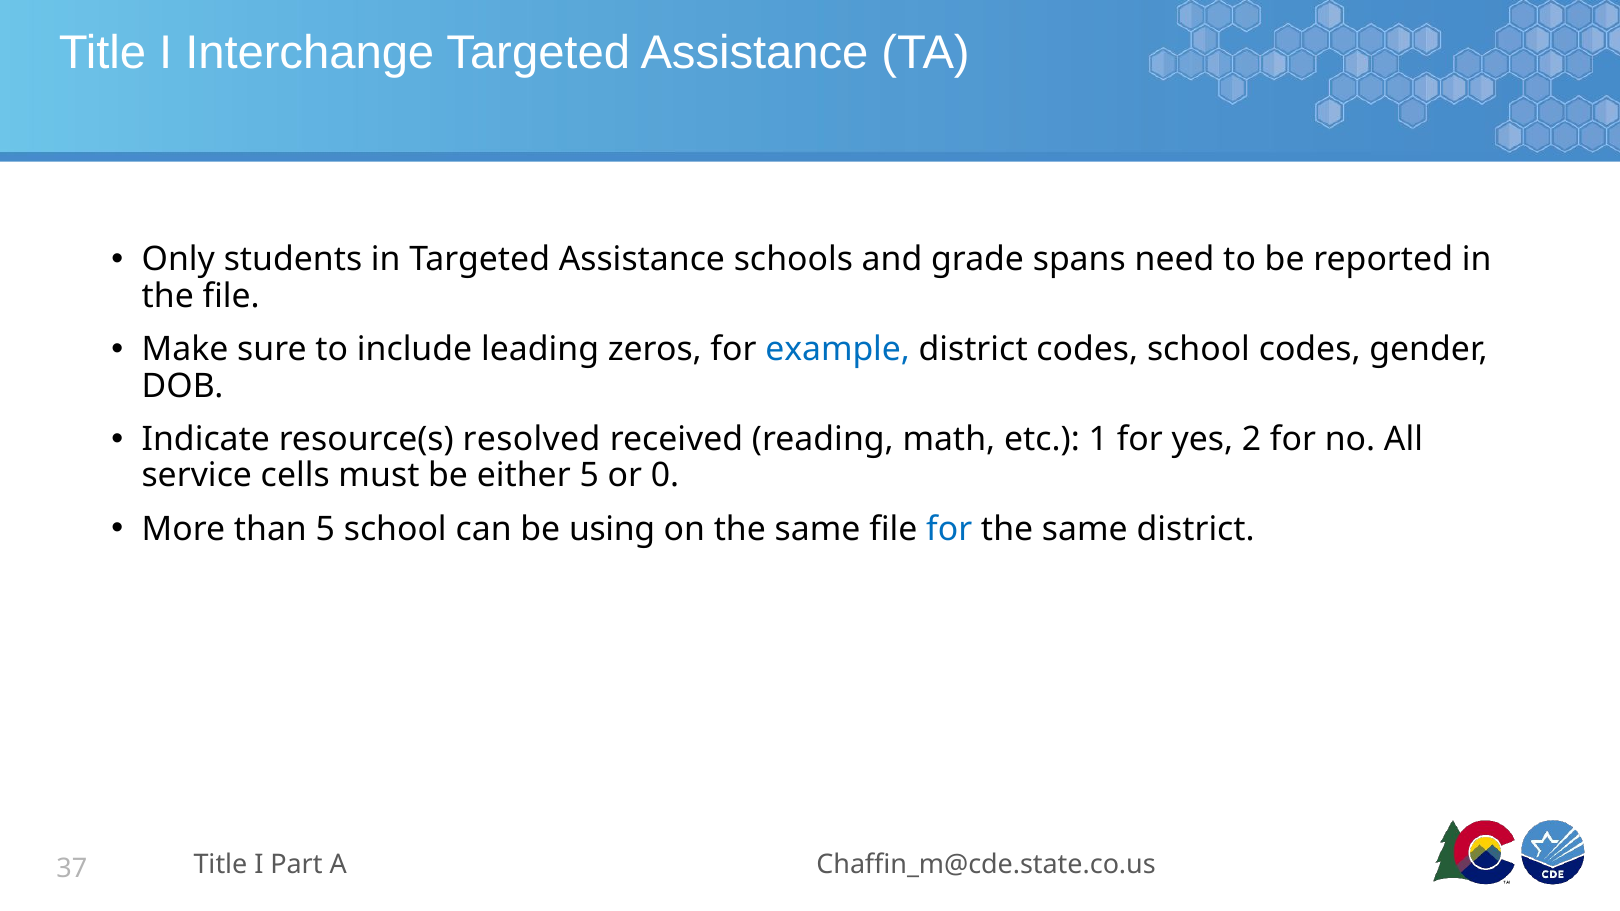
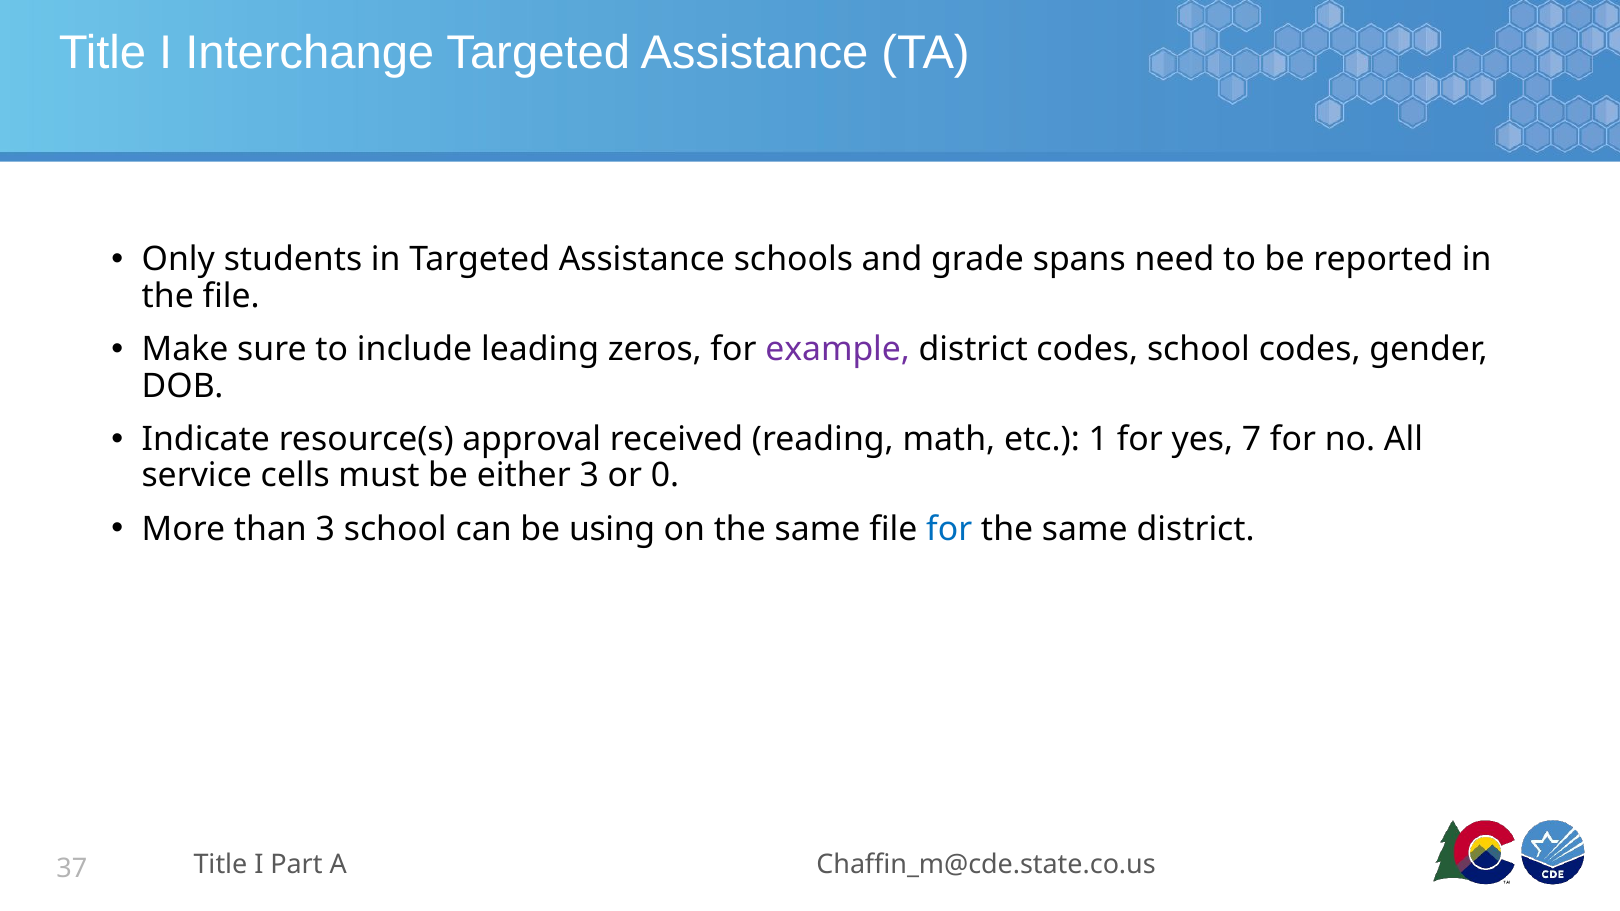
example colour: blue -> purple (838, 350)
resolved: resolved -> approval (532, 439)
2: 2 -> 7 (1252, 439)
either 5: 5 -> 3 (589, 476)
than 5: 5 -> 3 (325, 529)
